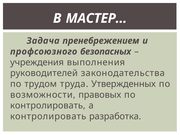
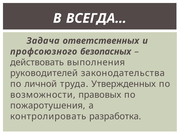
МАСТЕР…: МАСТЕР… -> ВСЕГДА… (96, 18)
пренебрежением: пренебрежением -> ответственных (101, 41)
учреждения: учреждения -> действовать (37, 62)
трудом: трудом -> личной (41, 84)
контролировать: контролировать -> пожаротушения (48, 106)
